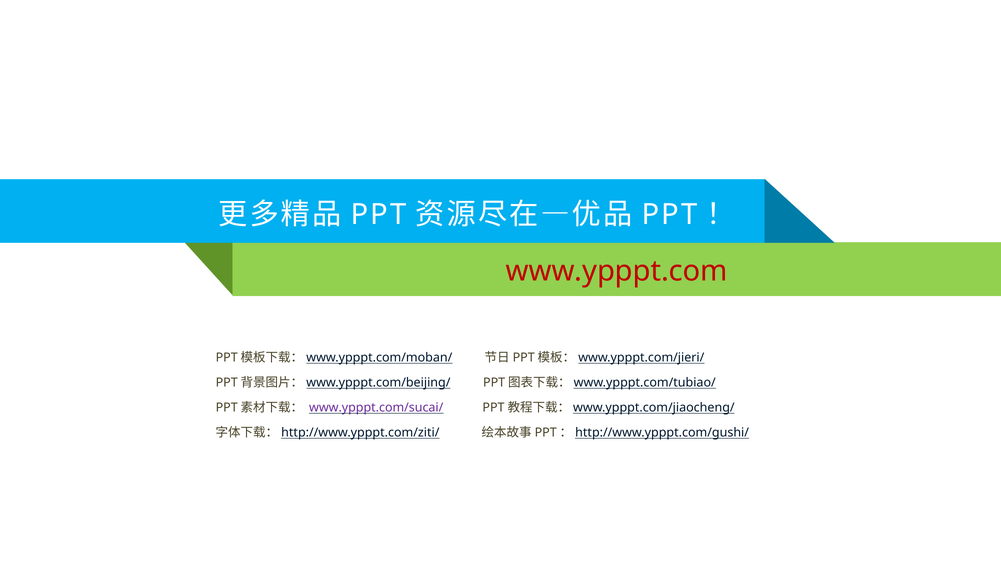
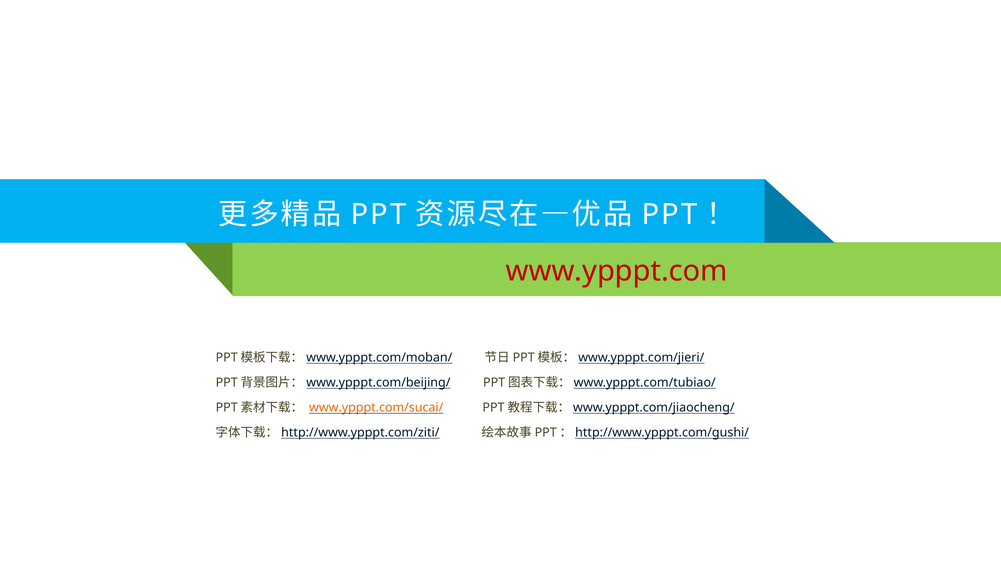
www.ypppt.com/sucai/ colour: purple -> orange (376, 408)
